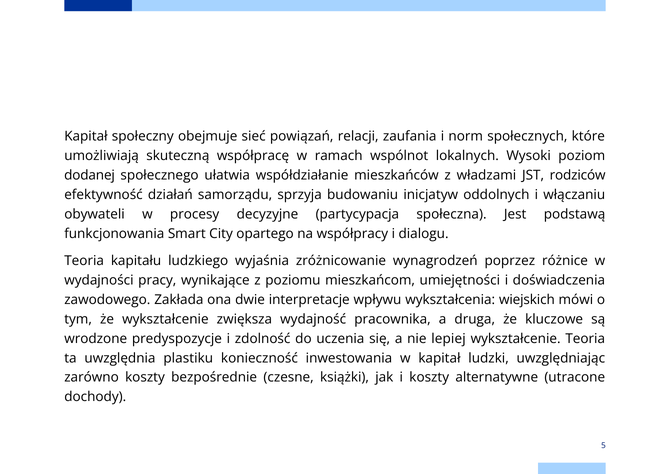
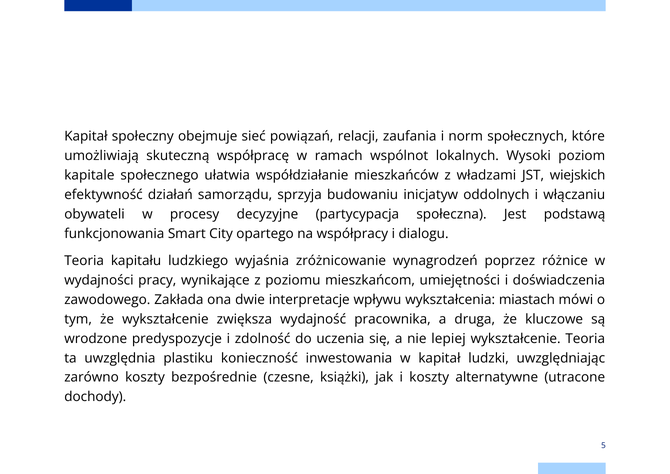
dodanej: dodanej -> kapitale (89, 175)
rodziców: rodziców -> wiejskich (578, 175)
wiejskich: wiejskich -> miastach (527, 300)
